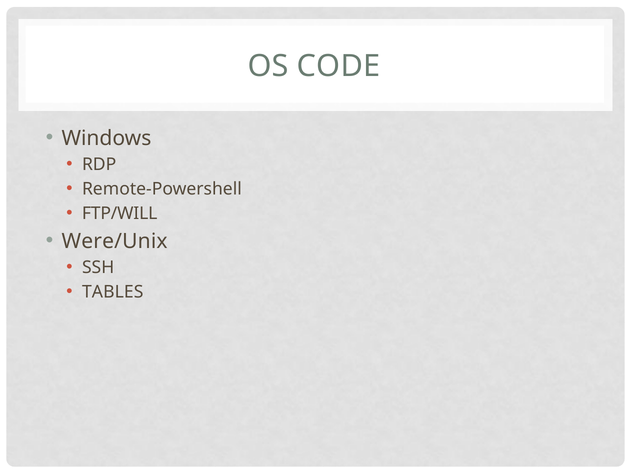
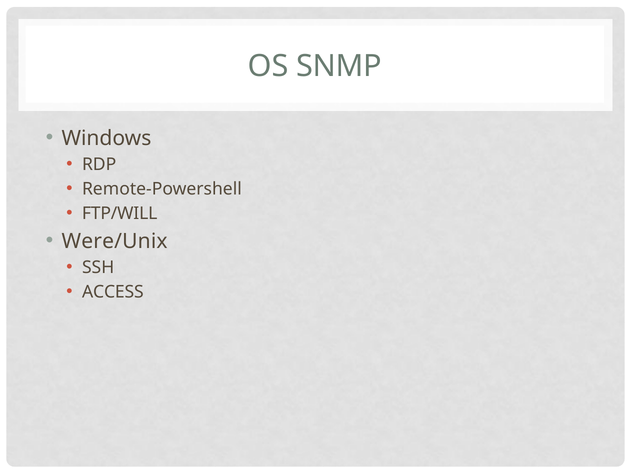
CODE: CODE -> SNMP (339, 66)
TABLES: TABLES -> ACCESS (113, 292)
